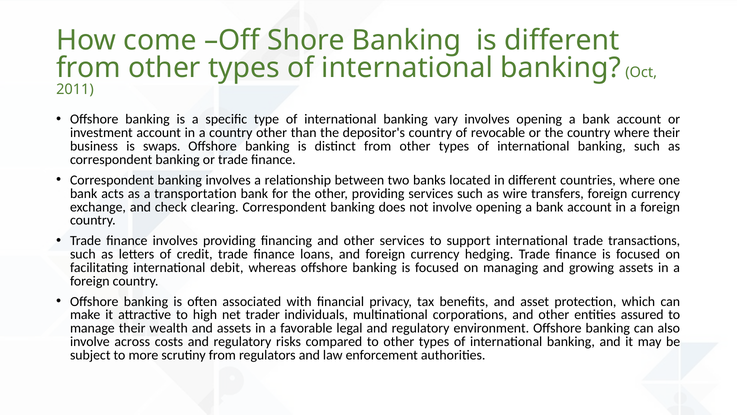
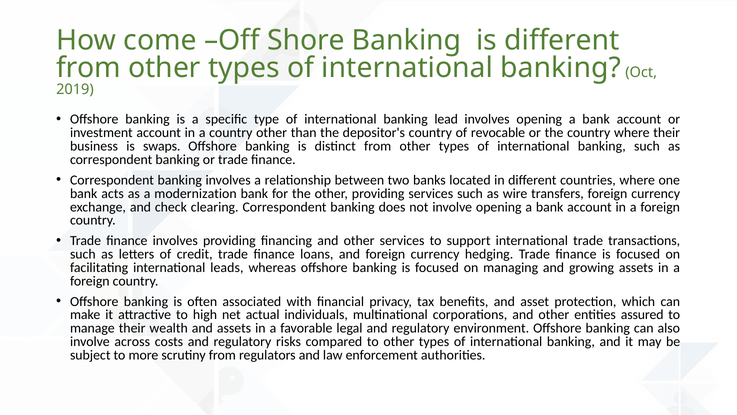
2011: 2011 -> 2019 (75, 89)
vary: vary -> lead (446, 119)
transportation: transportation -> modernization (196, 193)
debit: debit -> leads (227, 267)
trader: trader -> actual (263, 315)
